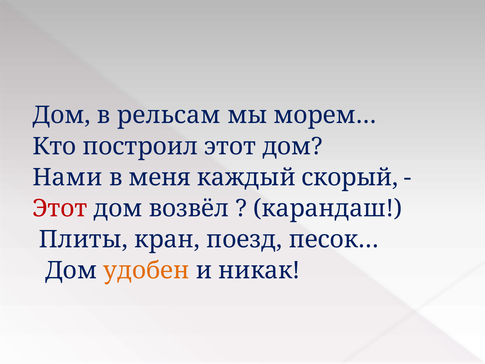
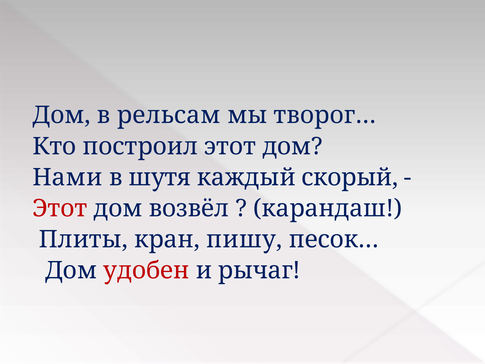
морем…: морем… -> творог… (325, 115)
меня: меня -> шутя (160, 177)
поезд: поезд -> пишу (244, 239)
удобен colour: orange -> red (146, 270)
никак: никак -> рычаг (259, 270)
